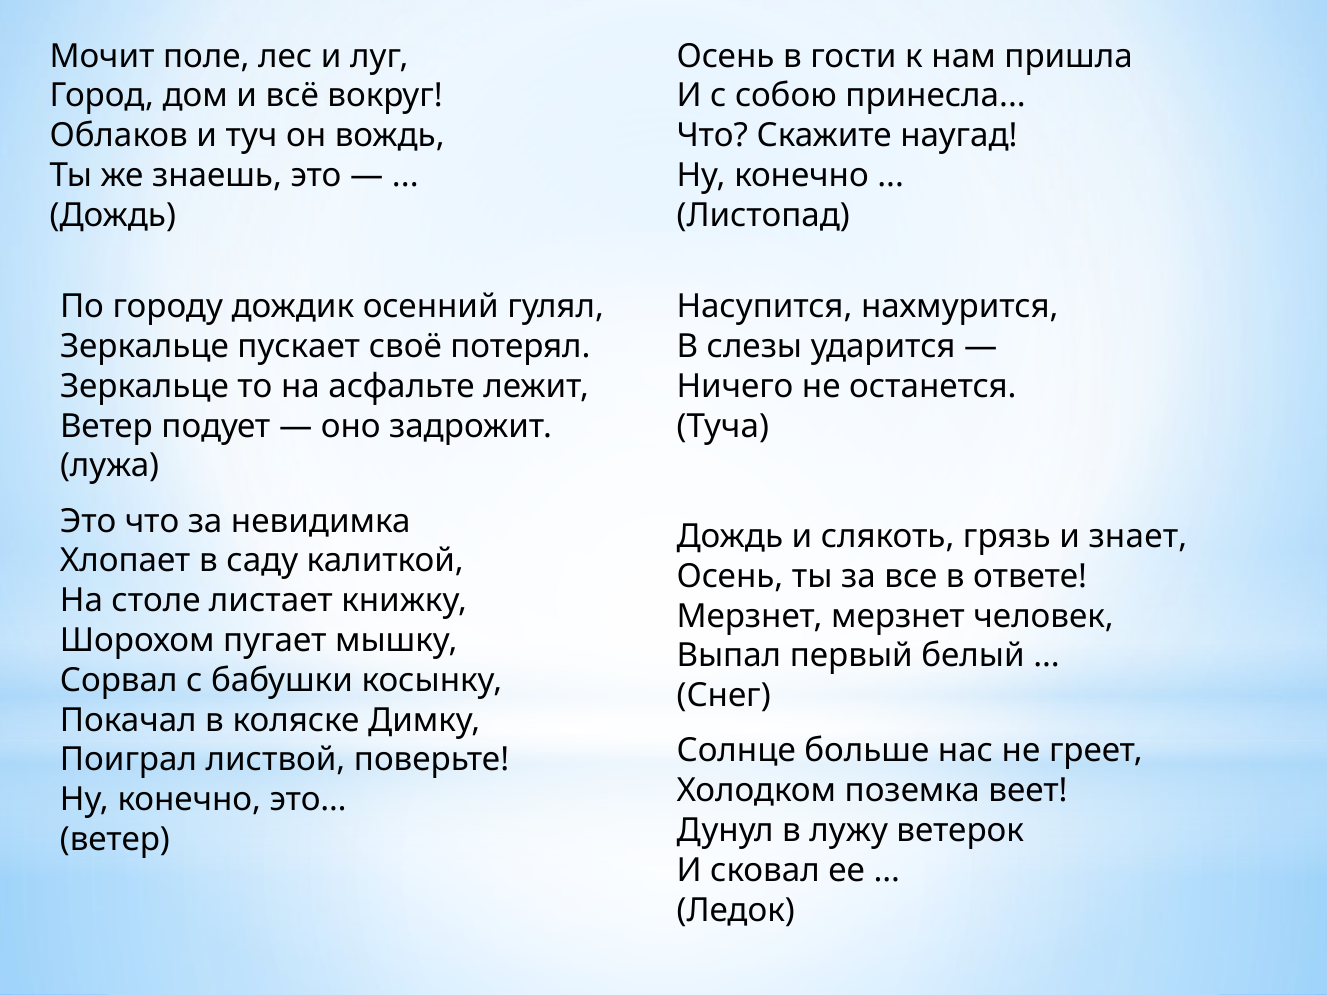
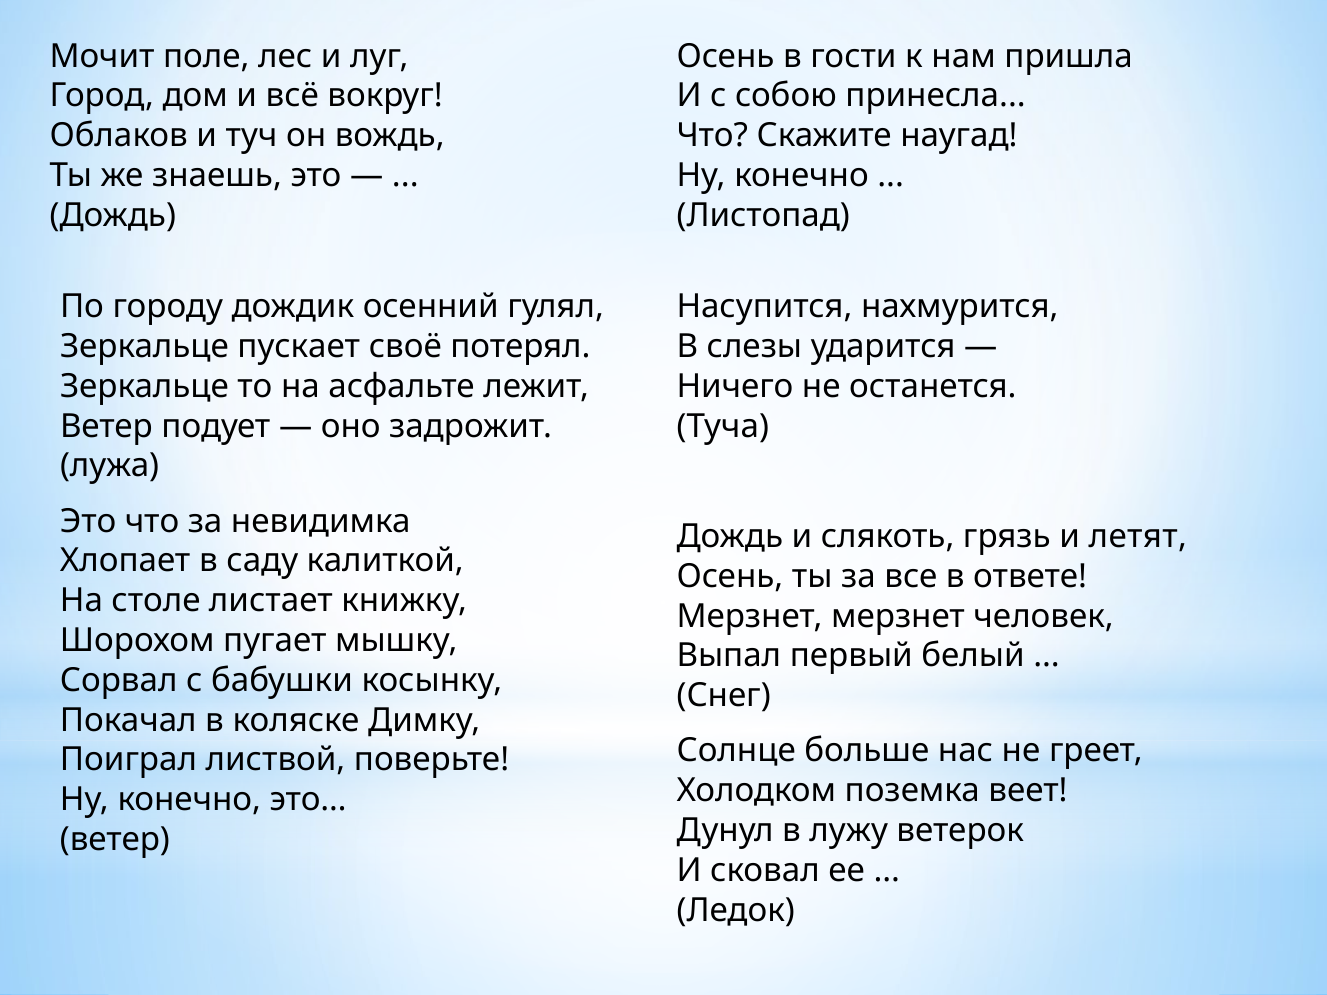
знает: знает -> летят (1138, 537)
